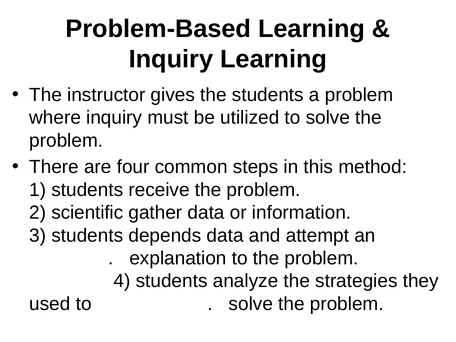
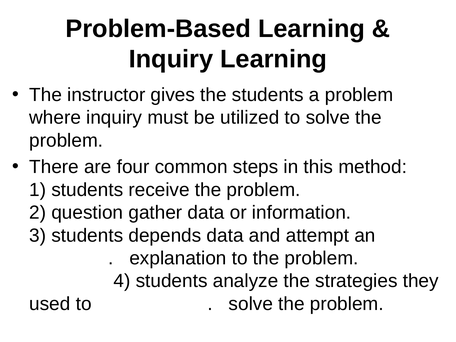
scientific: scientific -> question (87, 213)
